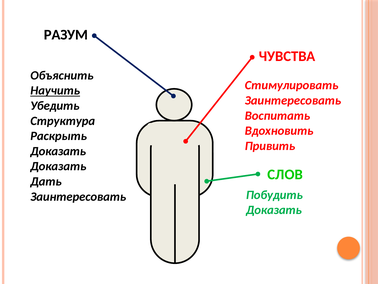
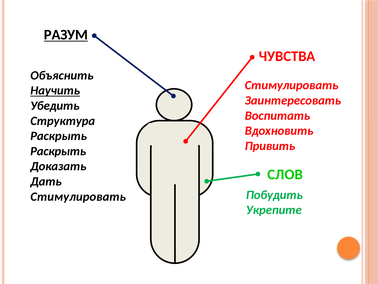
РАЗУМ underline: none -> present (66, 35)
Доказать: Доказать -> Раскрыть (58, 151)
Заинтересовать: Заинтересовать -> Стимулировать (78, 196)
Доказать: Доказать -> Укрепите (274, 210)
